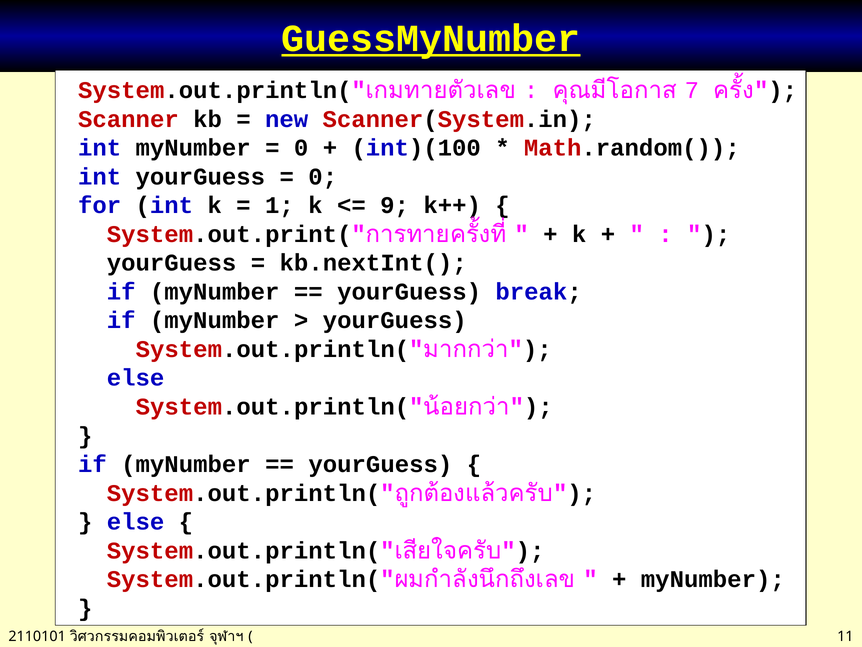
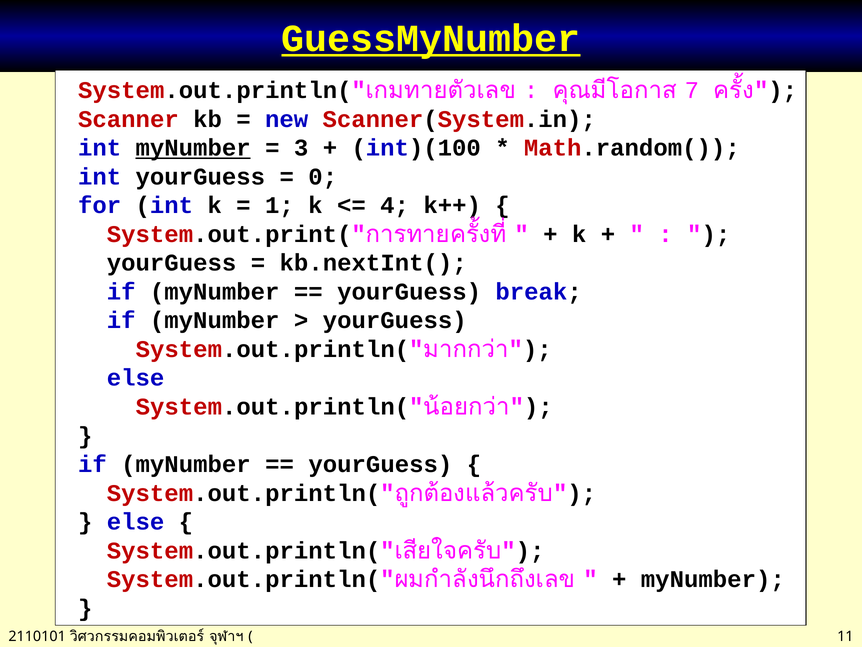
myNumber underline: none -> present (193, 148)
0: 0 -> 3 (301, 148)
9: 9 -> 4 (395, 205)
